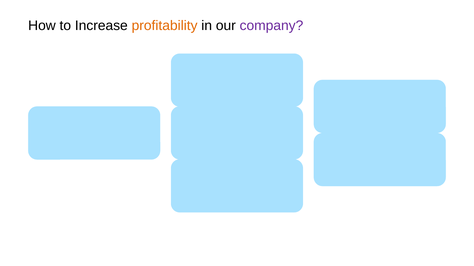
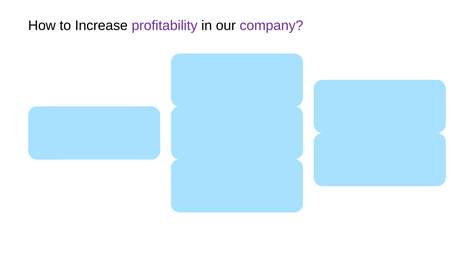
profitability colour: orange -> purple (165, 26)
